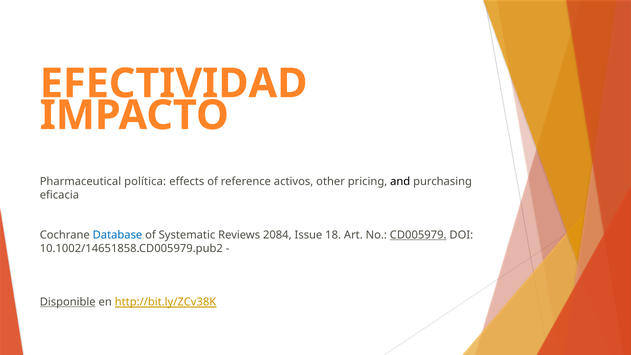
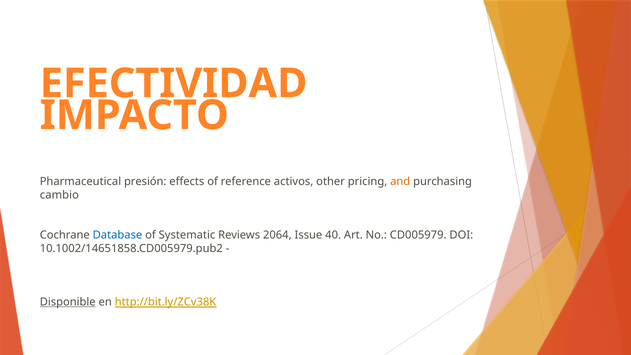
política: política -> presión (145, 182)
and colour: black -> orange (400, 182)
eficacia: eficacia -> cambio (59, 195)
2084: 2084 -> 2064 (277, 235)
18: 18 -> 40 (333, 235)
CD005979 underline: present -> none (418, 235)
